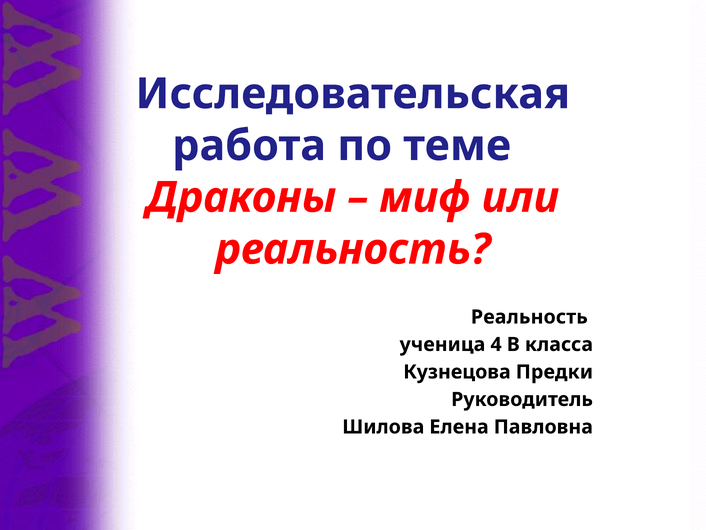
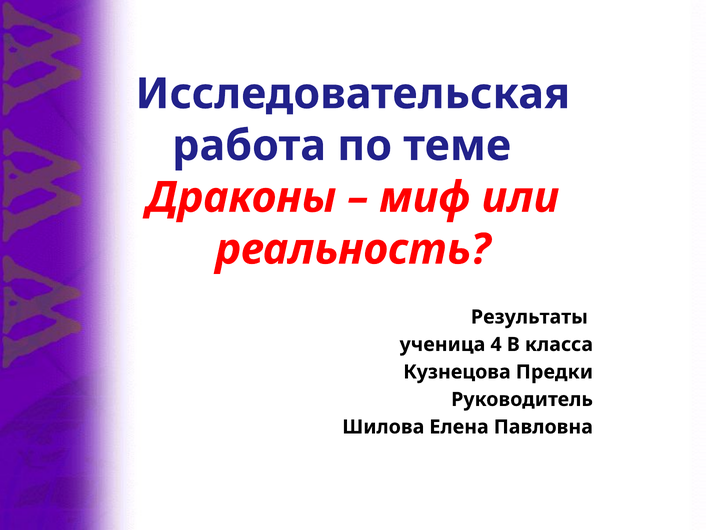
Реальность: Реальность -> Результаты (529, 317)
